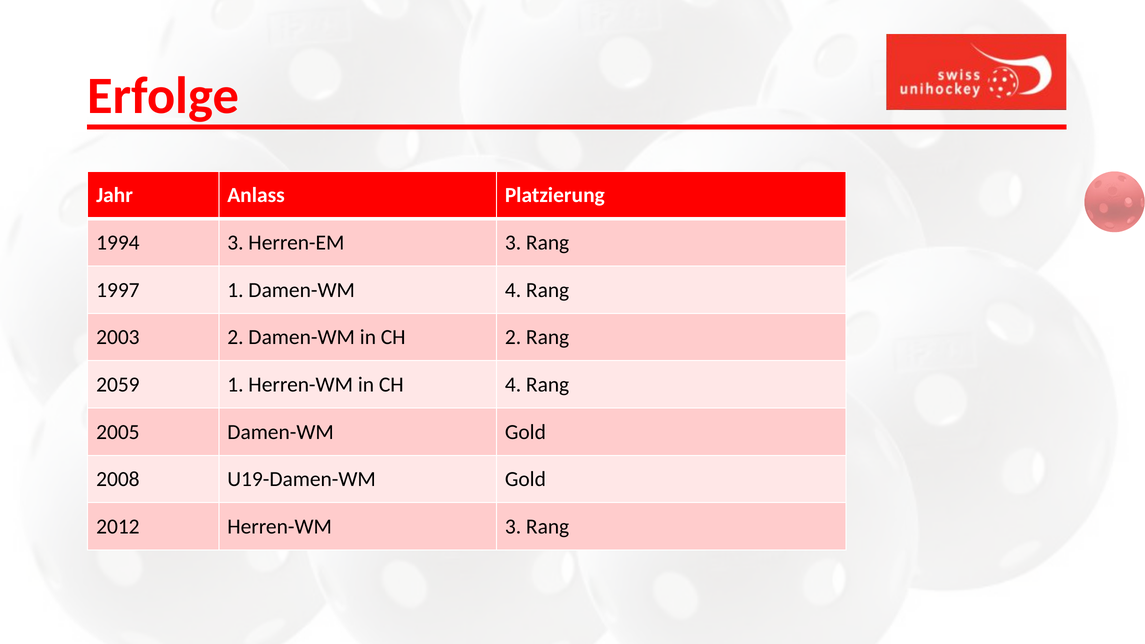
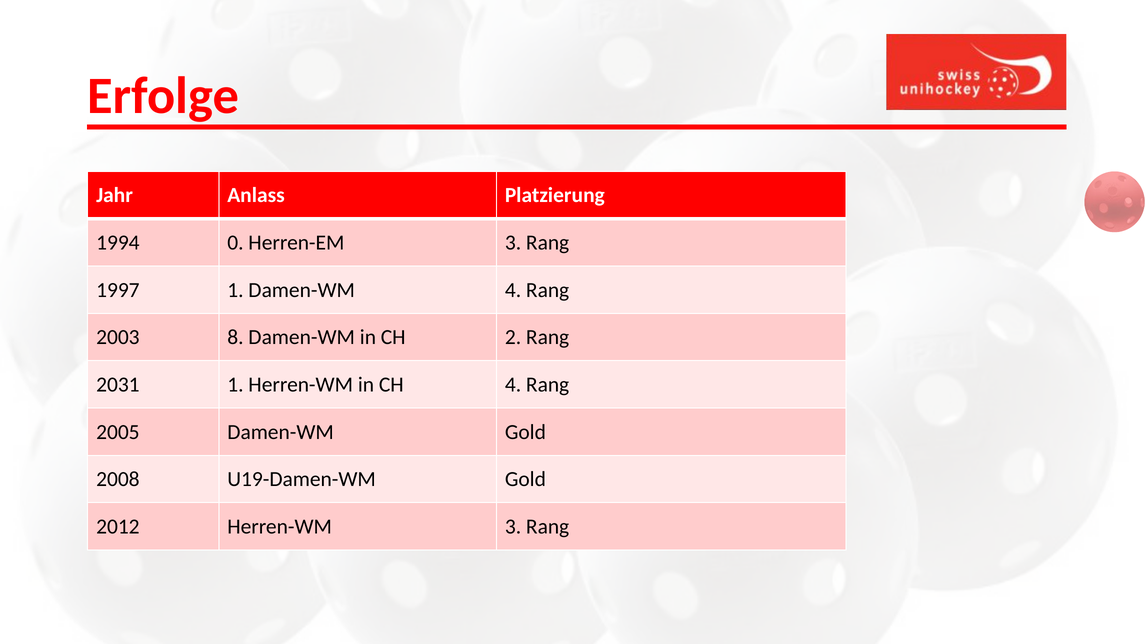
1994 3: 3 -> 0 (236, 243)
2003 2: 2 -> 8 (236, 337)
2059: 2059 -> 2031 (118, 385)
